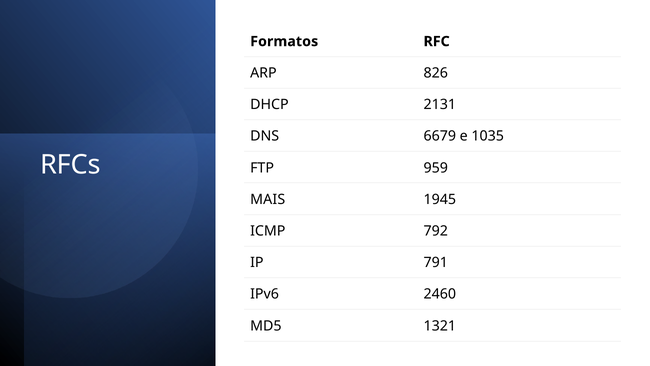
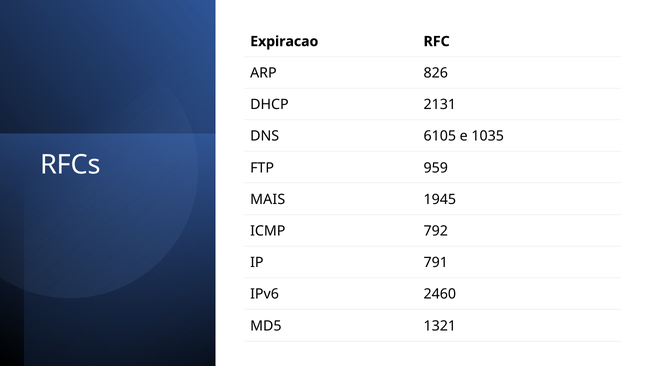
Formatos: Formatos -> Expiracao (284, 41)
6679: 6679 -> 6105 (440, 136)
